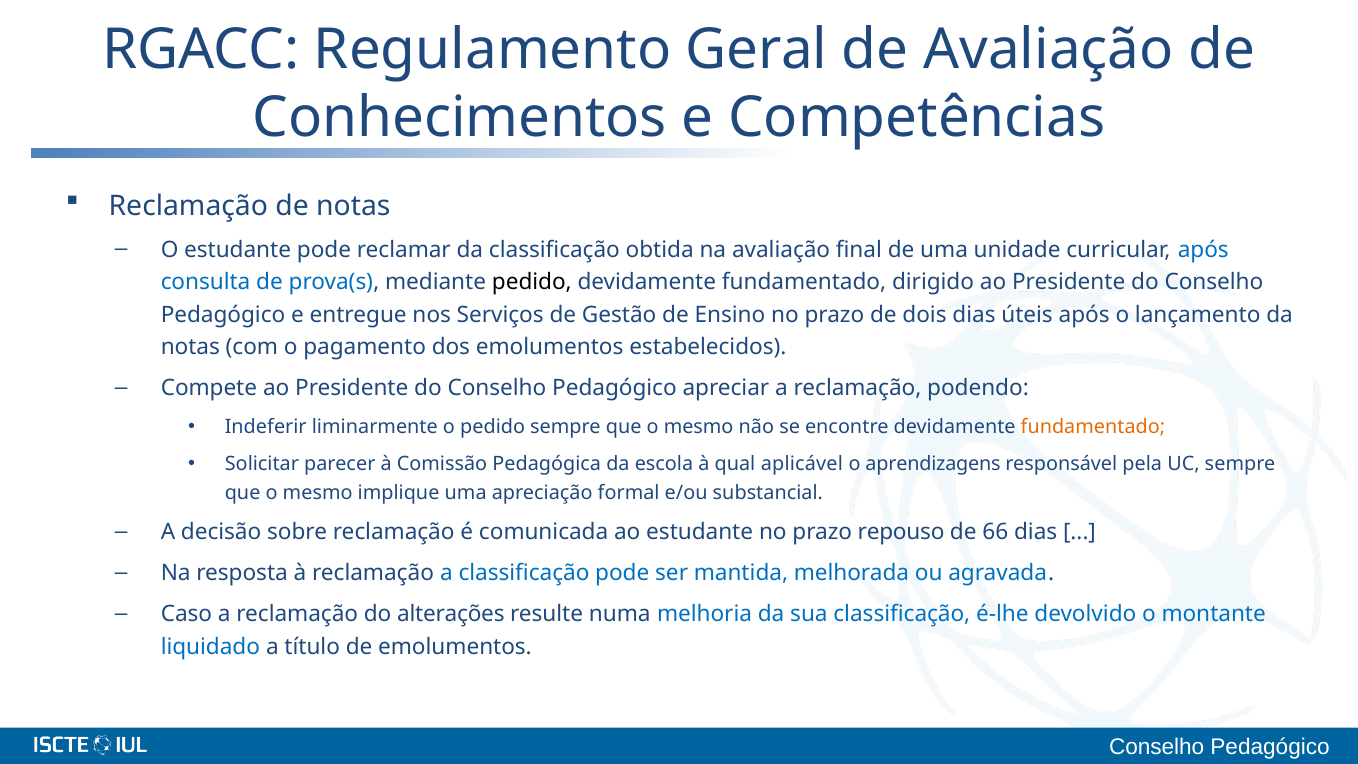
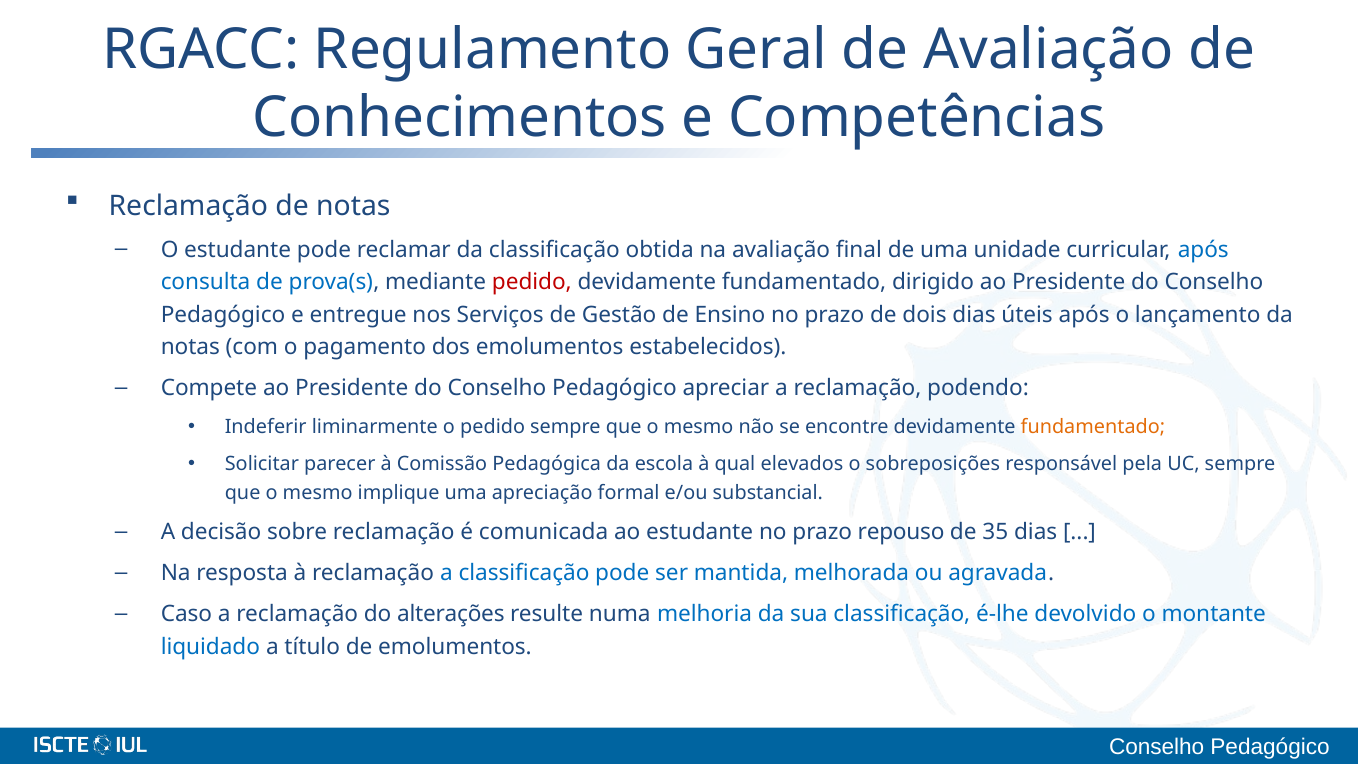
pedido colour: black -> red (532, 282)
aplicável: aplicável -> elevados (802, 464)
aprendizagens: aprendizagens -> sobreposições (933, 464)
66: 66 -> 35 (995, 532)
